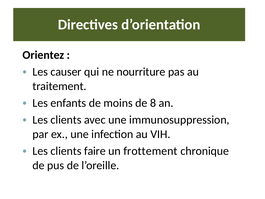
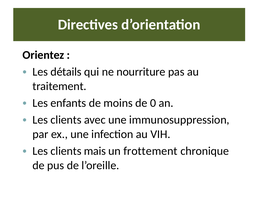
causer: causer -> détails (66, 72)
8: 8 -> 0 (153, 103)
faire: faire -> mais (95, 151)
